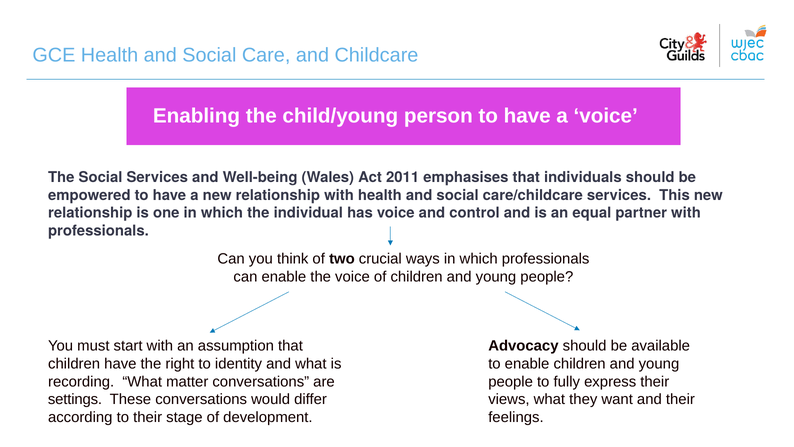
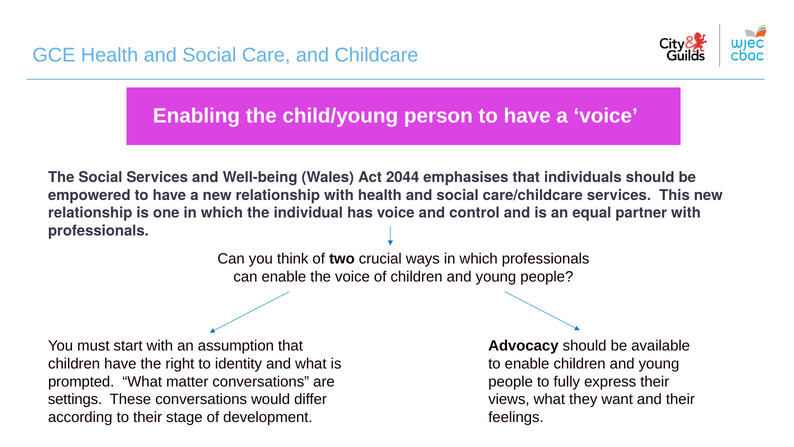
2011: 2011 -> 2044 (403, 177)
recording: recording -> prompted (81, 381)
